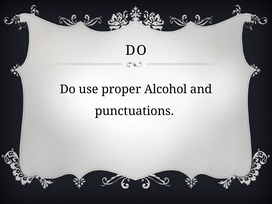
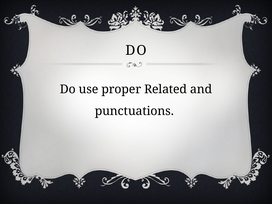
Alcohol: Alcohol -> Related (166, 89)
